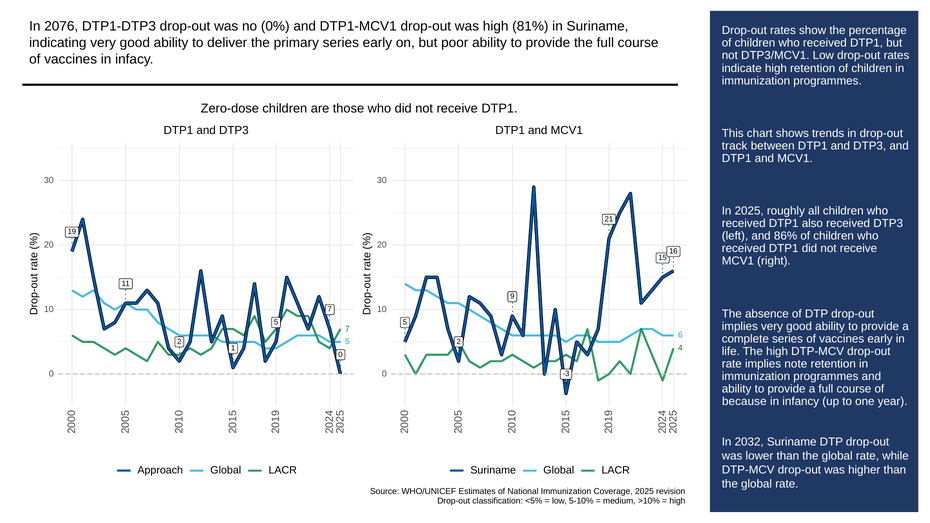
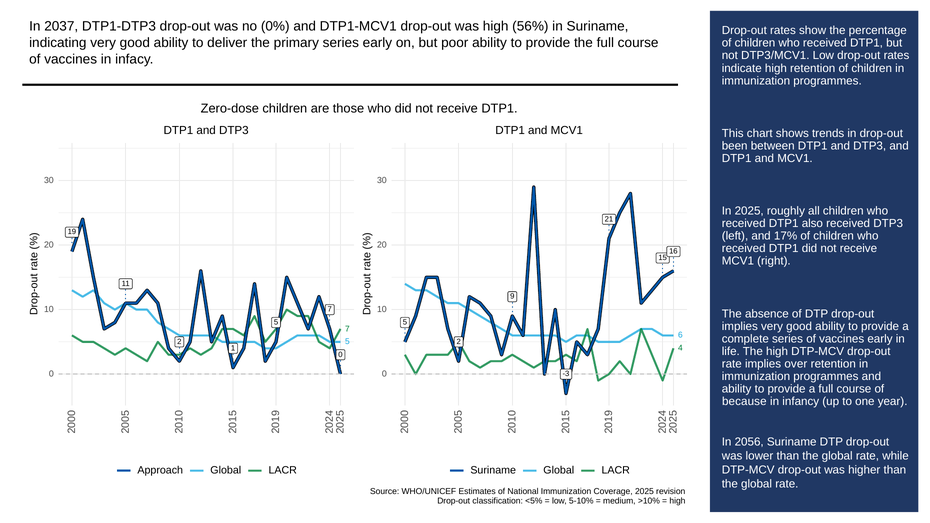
2076: 2076 -> 2037 (61, 26)
81%: 81% -> 56% (530, 26)
track: track -> been (735, 146)
86%: 86% -> 17% (786, 236)
note: note -> over (796, 364)
2032: 2032 -> 2056 (749, 442)
